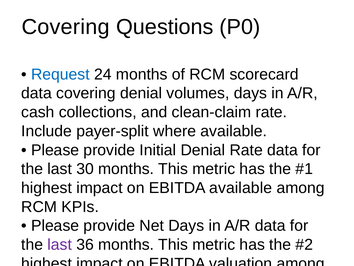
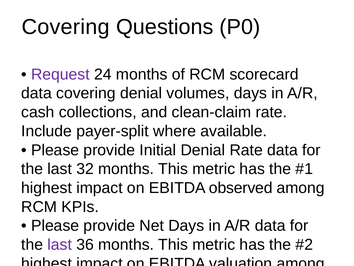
Request colour: blue -> purple (60, 74)
30: 30 -> 32 (85, 169)
EBITDA available: available -> observed (241, 188)
